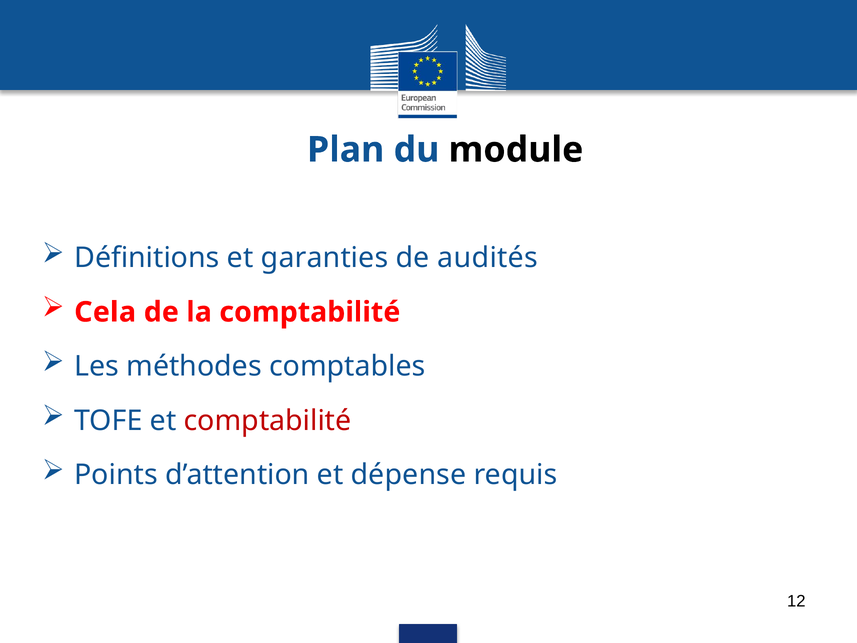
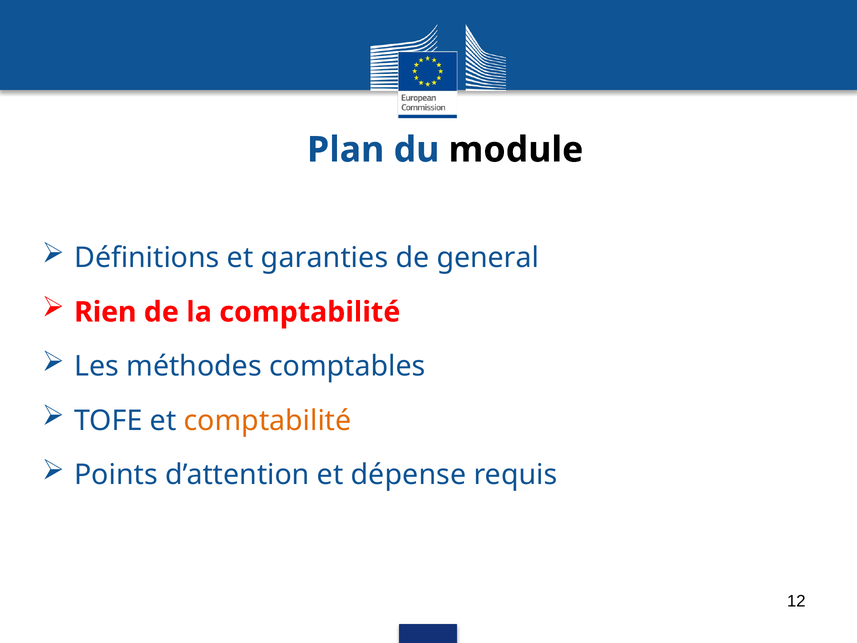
audités: audités -> general (488, 258)
Cela: Cela -> Rien (105, 312)
comptabilité colour: red -> orange (268, 421)
